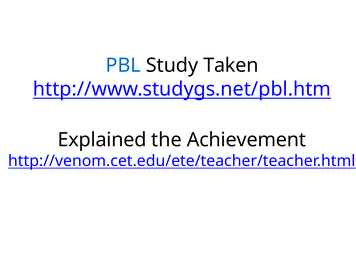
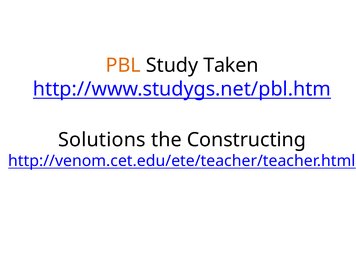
PBL colour: blue -> orange (123, 65)
Explained: Explained -> Solutions (102, 140)
Achievement: Achievement -> Constructing (246, 140)
